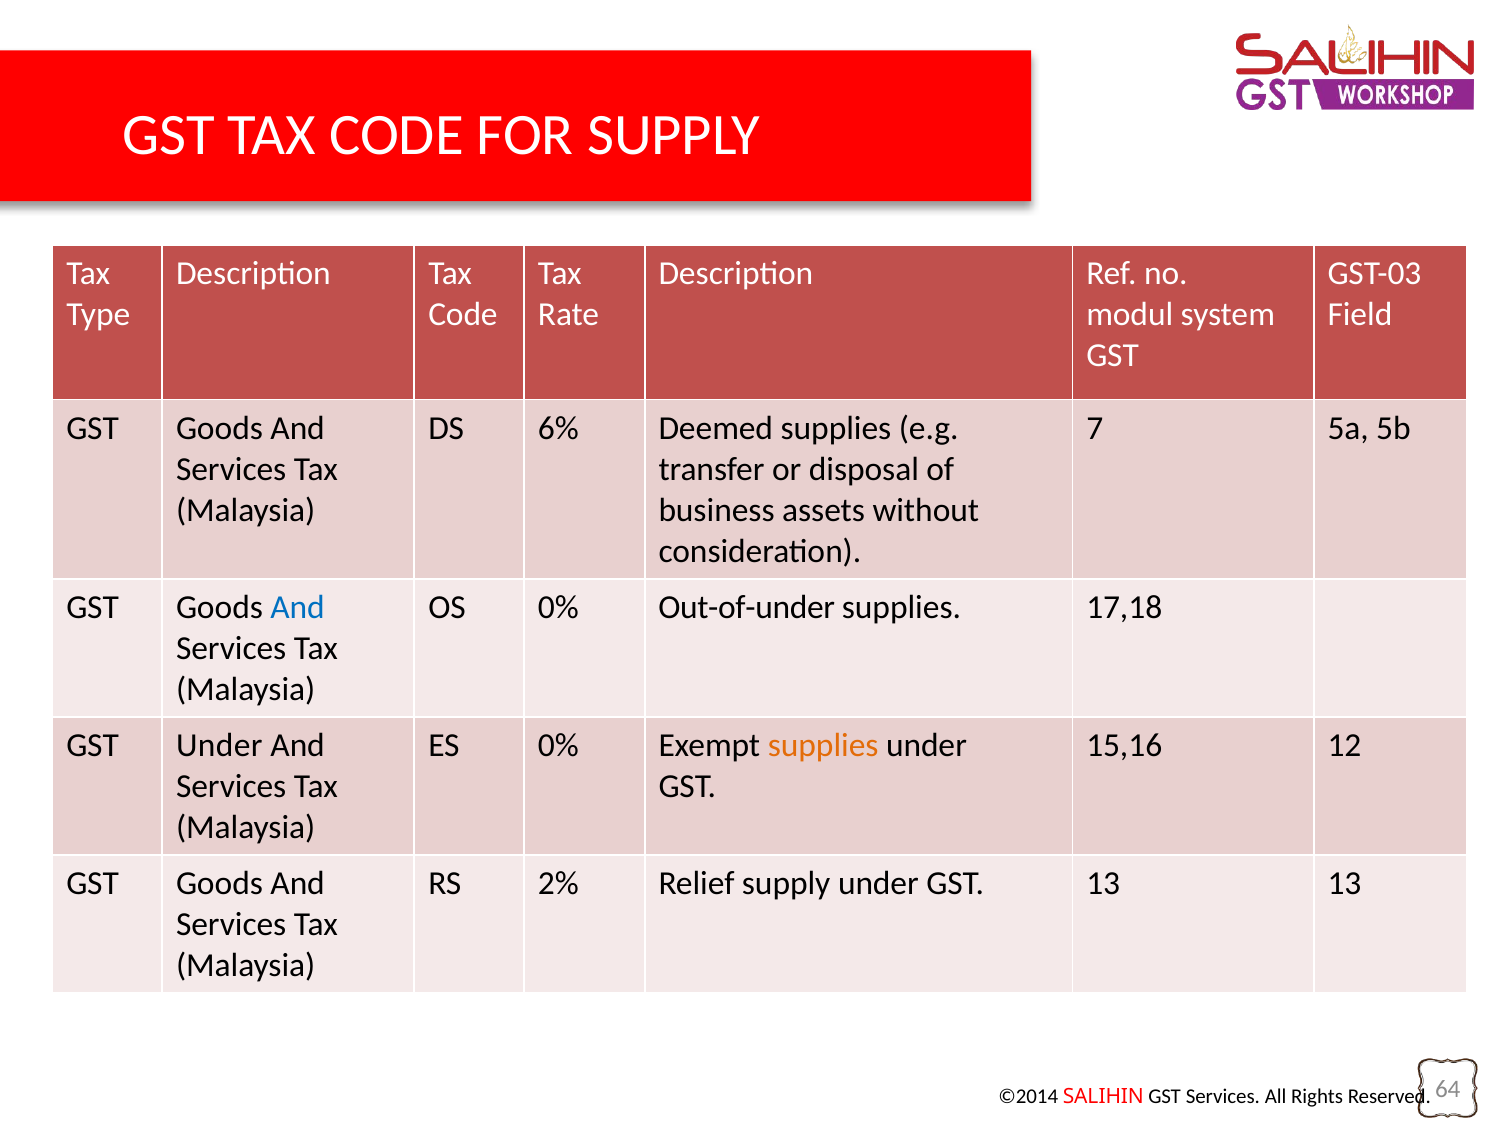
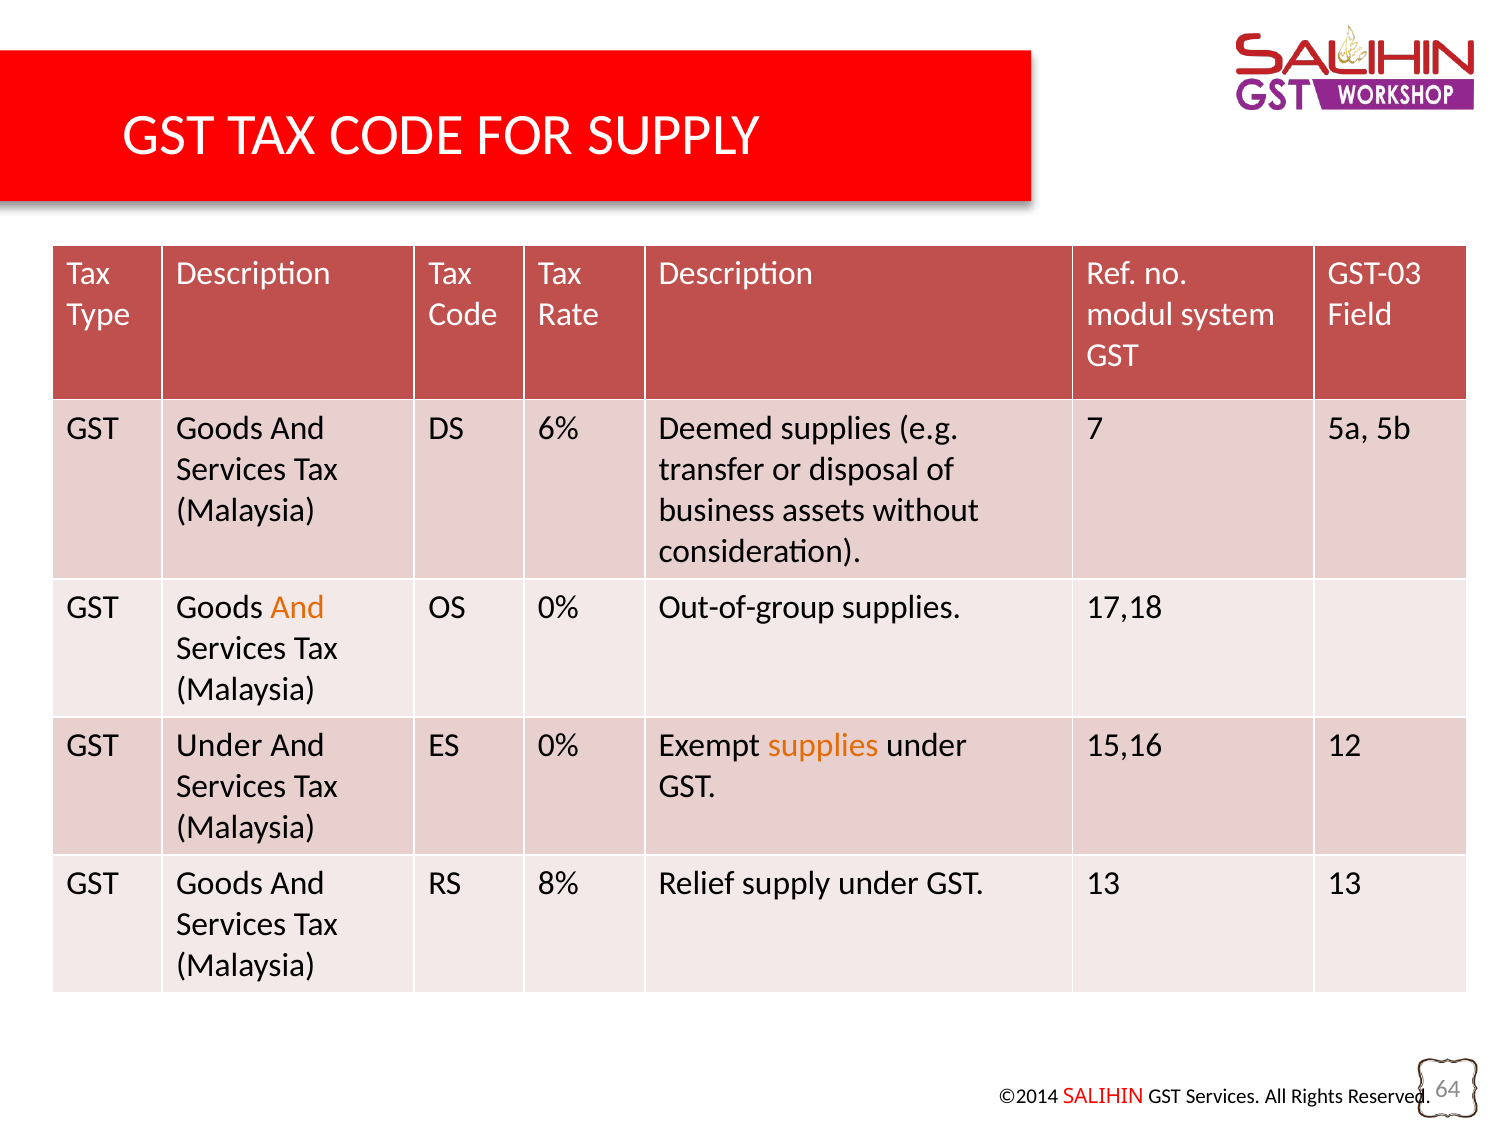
And colour: blue -> orange (298, 607)
Out-of-under: Out-of-under -> Out-of-group (747, 607)
2%: 2% -> 8% (558, 883)
